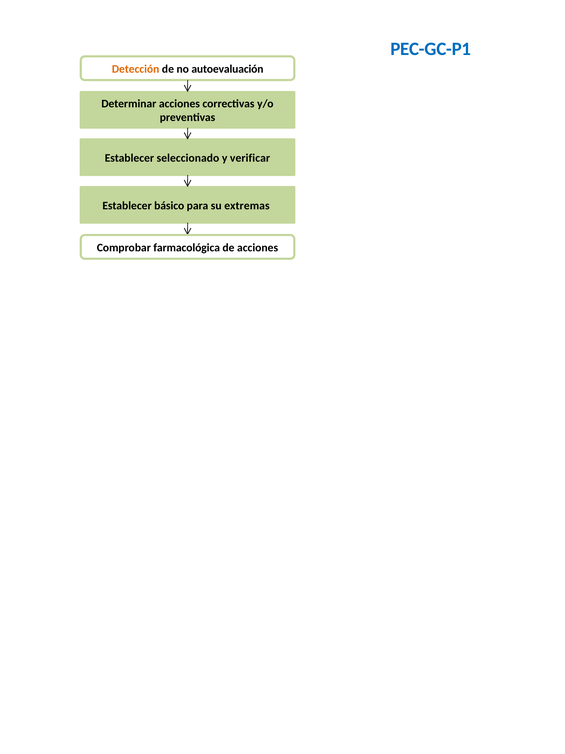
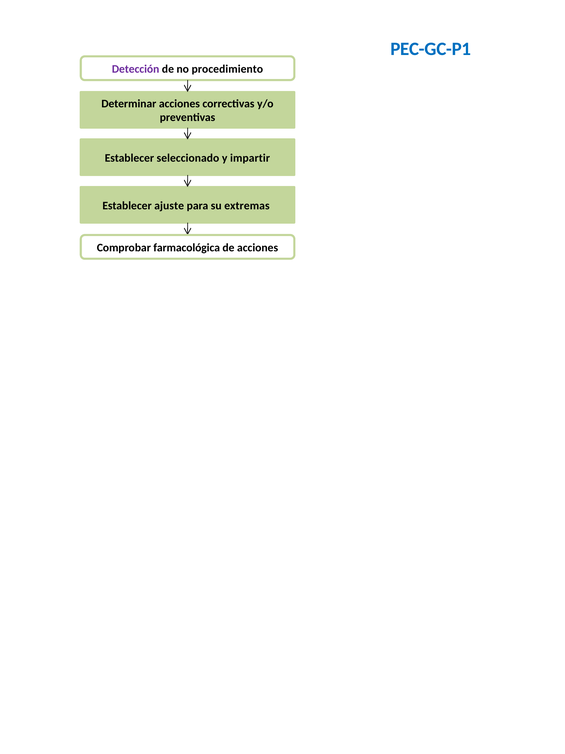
Detección colour: orange -> purple (136, 69)
autoevaluación: autoevaluación -> procedimiento (227, 69)
verificar: verificar -> impartir (250, 158)
básico: básico -> ajuste (169, 205)
